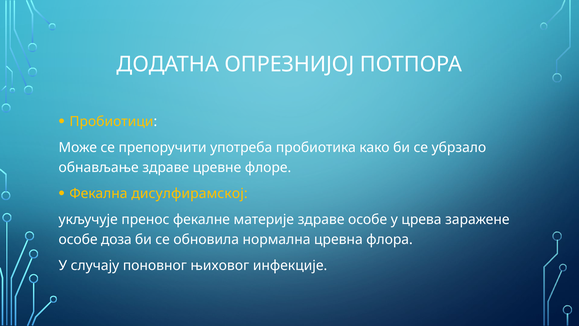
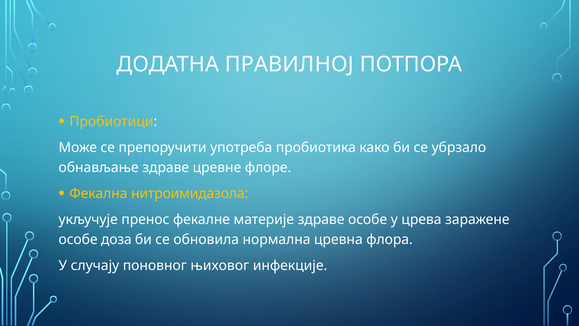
ОПРЕЗНИЈОЈ: ОПРЕЗНИЈОЈ -> ПРАВИЛНОЈ (289, 64)
дисулфирамској: дисулфирамској -> нитроимидазола (190, 194)
